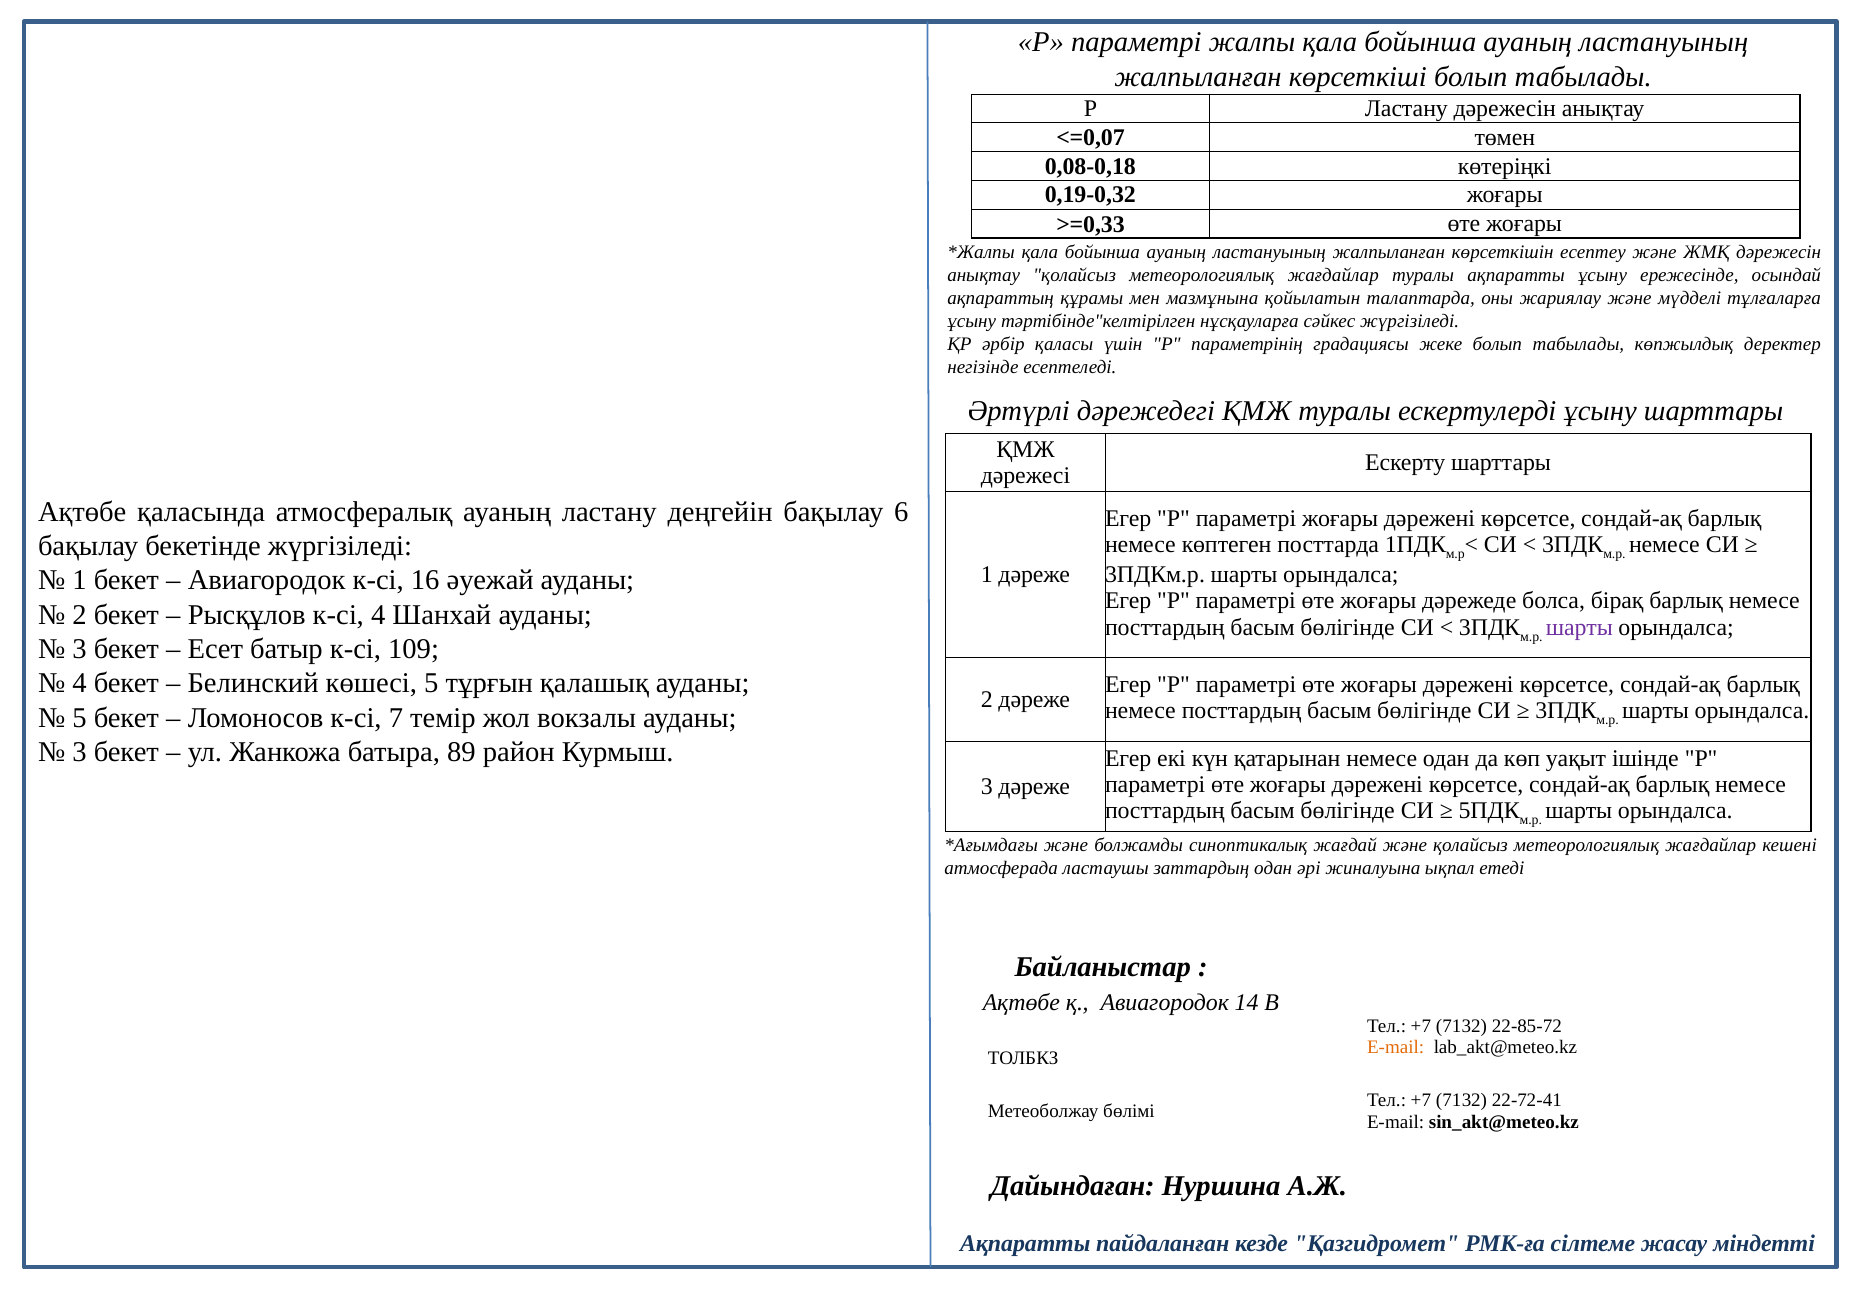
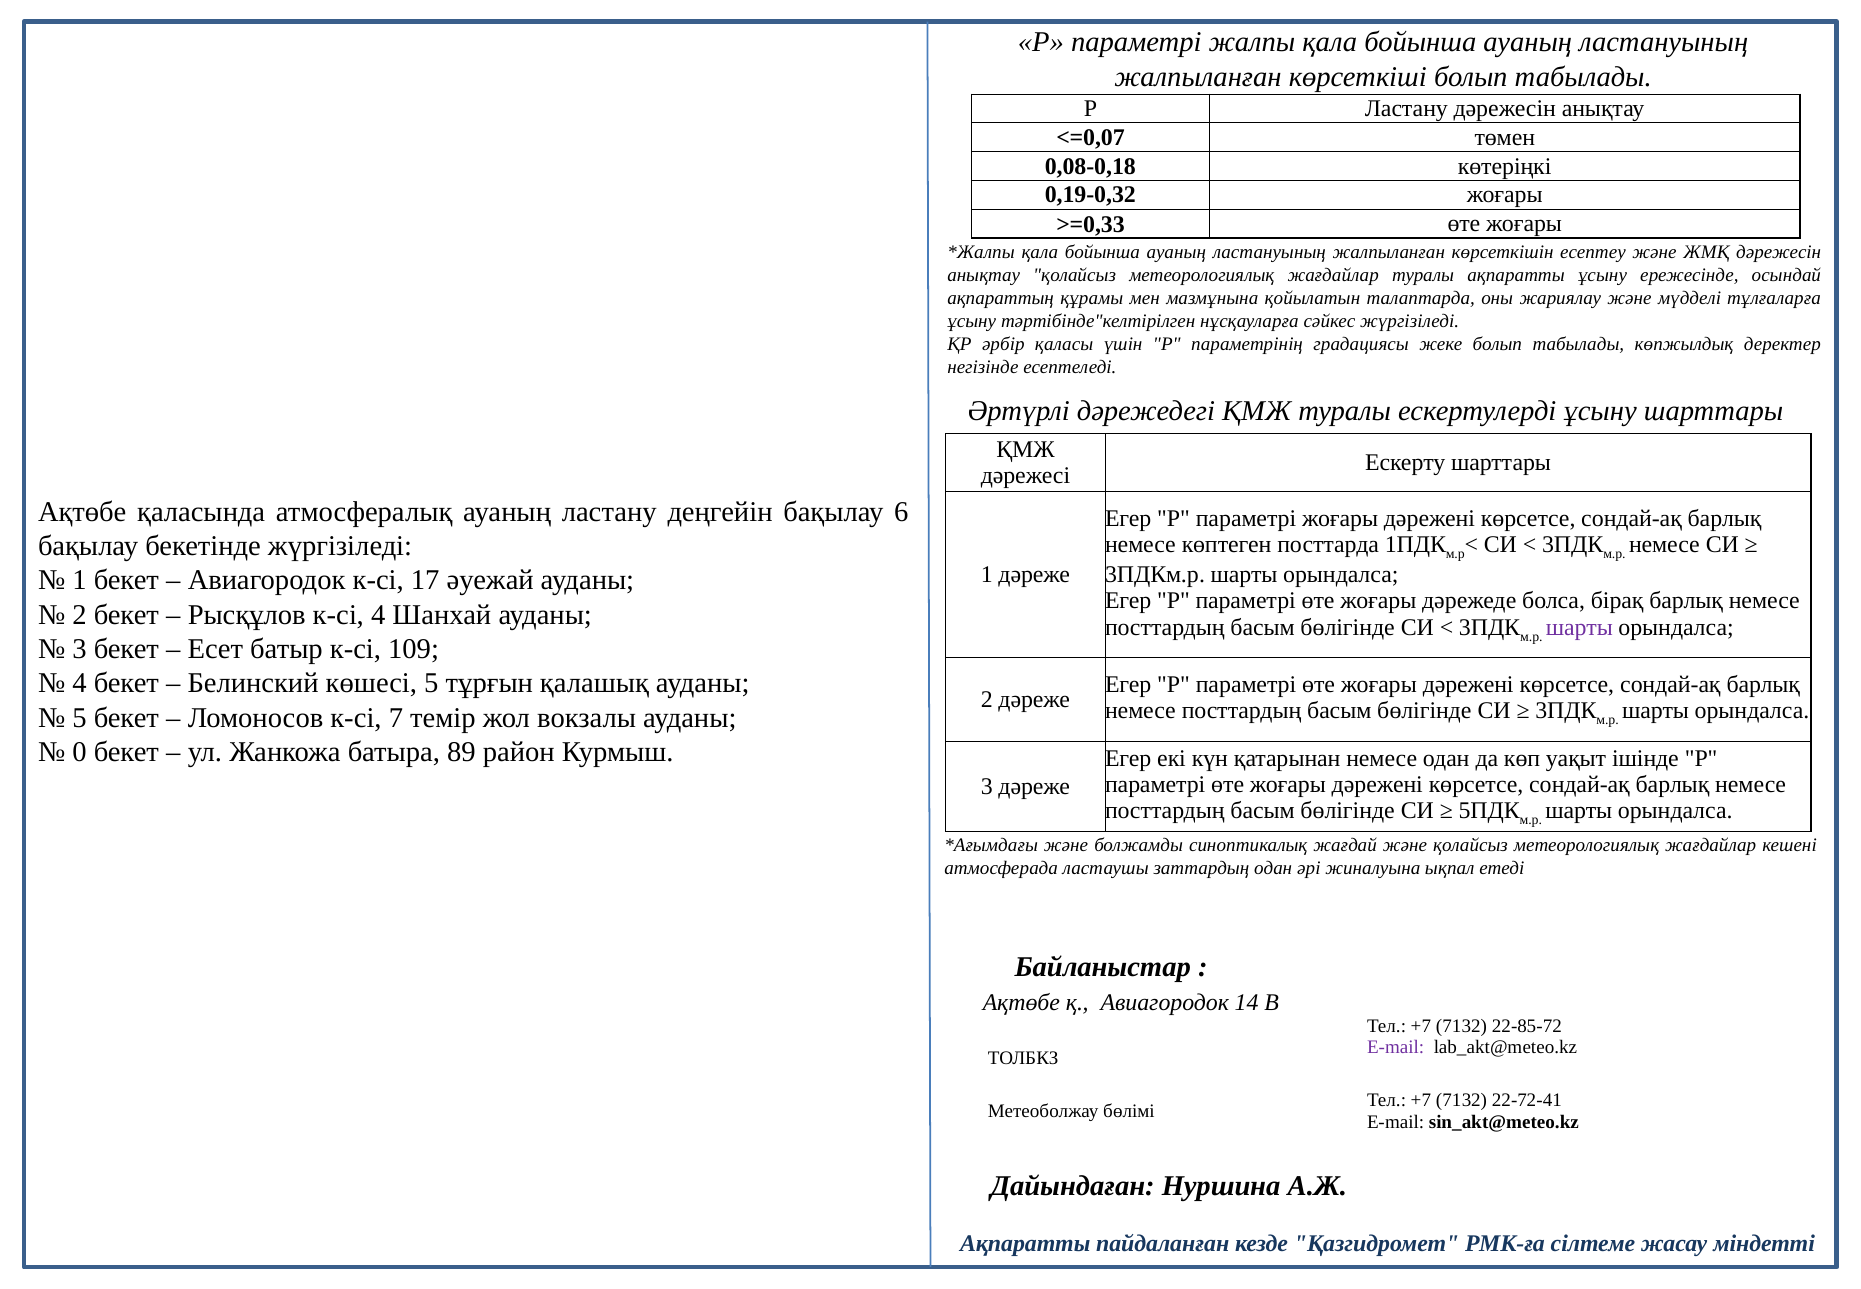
16: 16 -> 17 (425, 580)
3: 3 -> 0 (80, 752)
E-mail colour: orange -> purple (1396, 1047)
